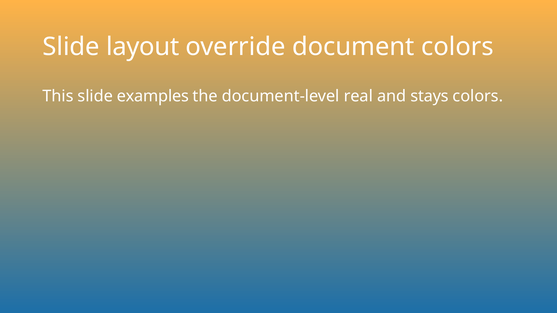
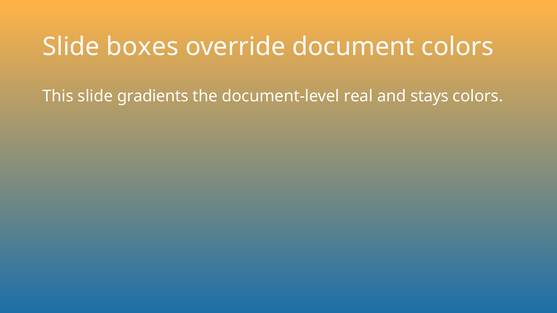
layout: layout -> boxes (142, 47)
examples: examples -> gradients (153, 96)
